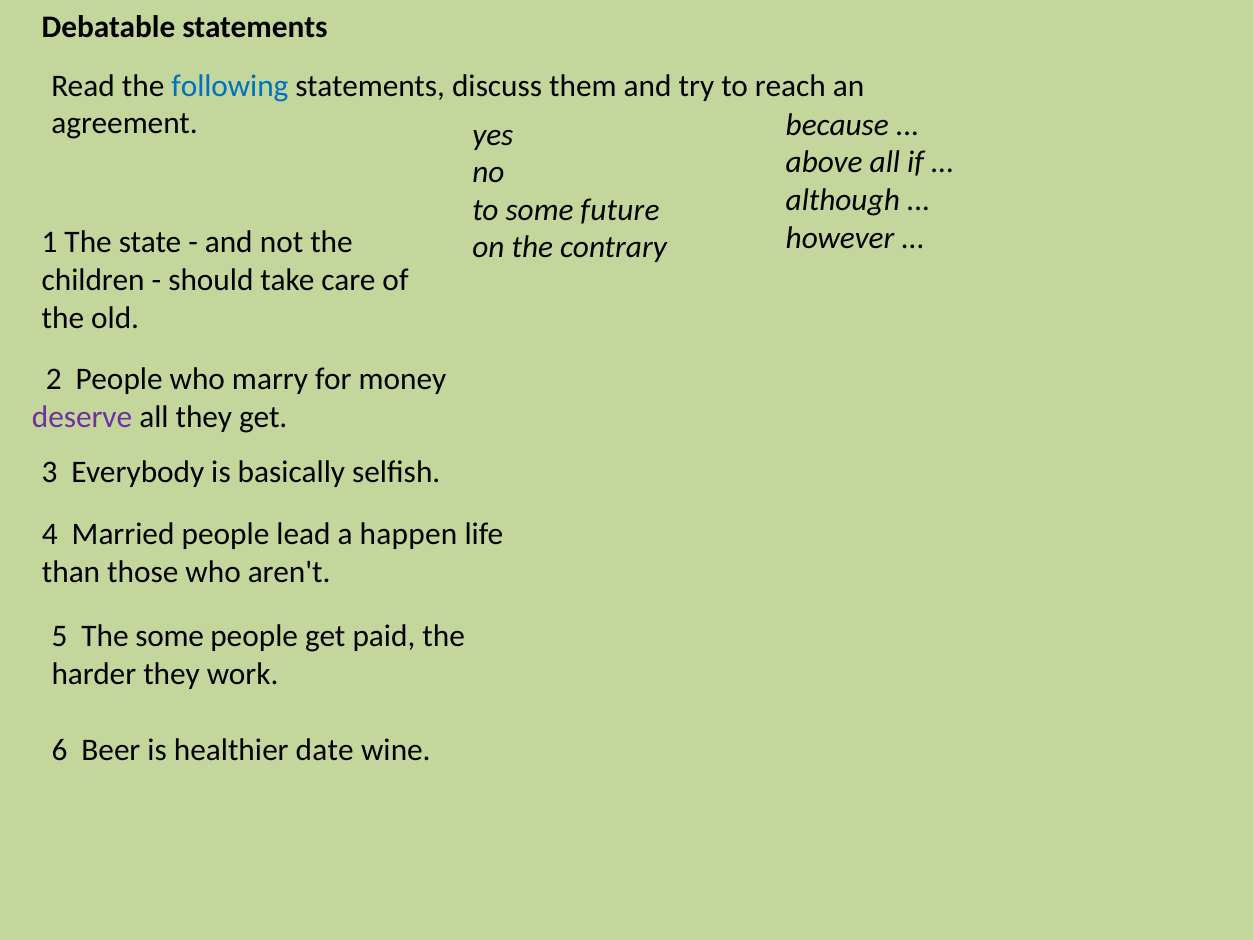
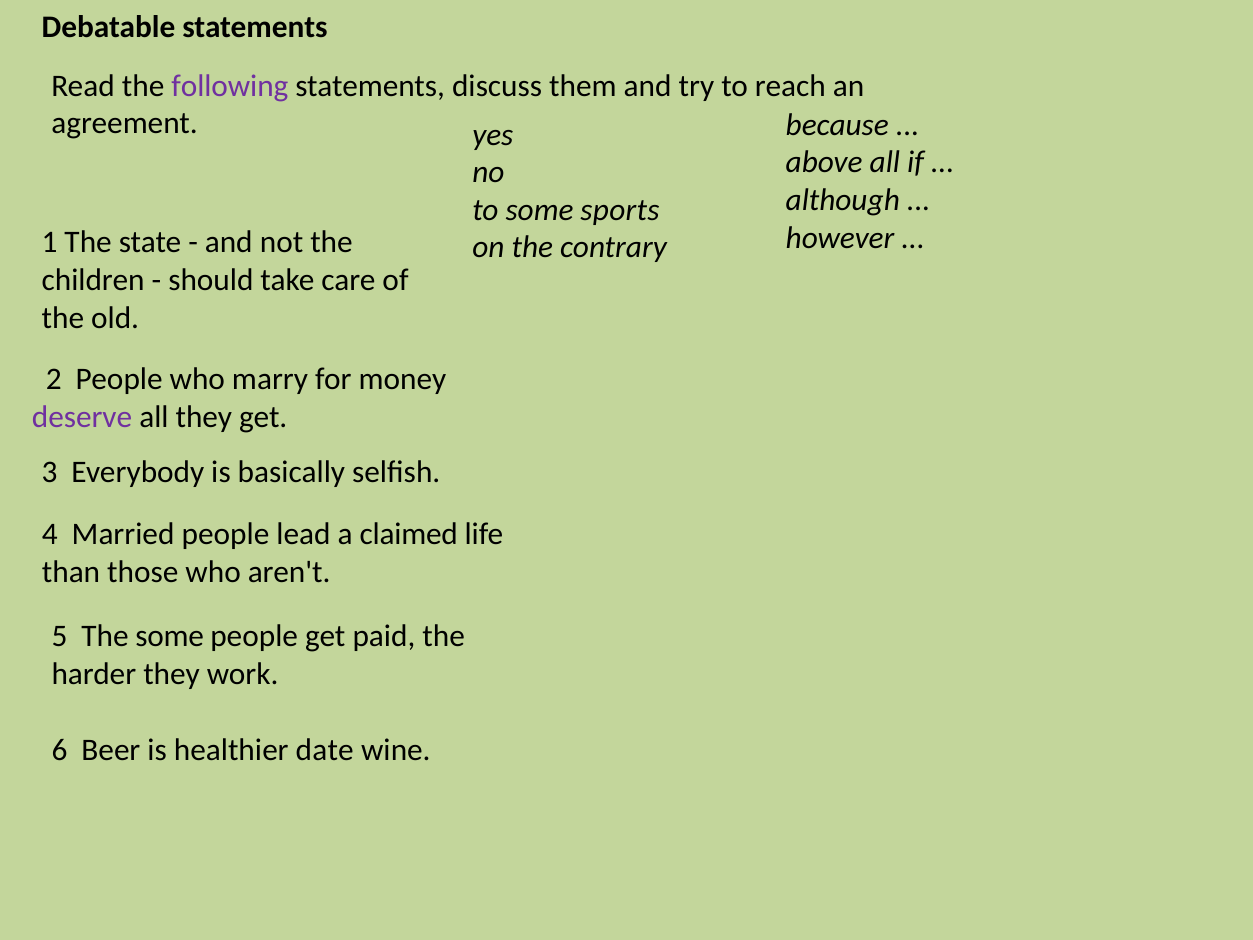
following colour: blue -> purple (230, 86)
future: future -> sports (620, 210)
happen: happen -> claimed (409, 534)
